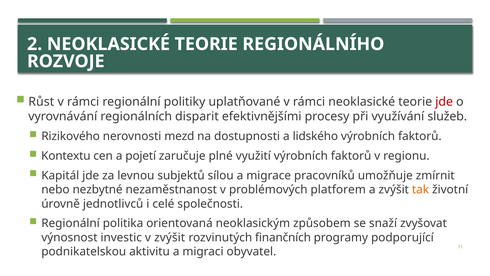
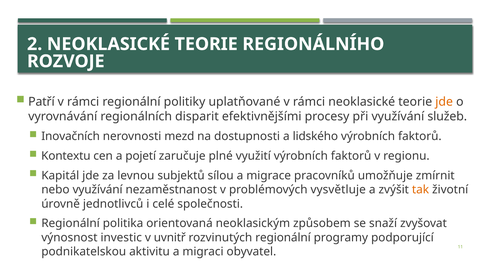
Růst: Růst -> Patří (41, 102)
jde colour: red -> orange (444, 102)
Rizikového: Rizikového -> Inovačních (71, 136)
nebo nezbytné: nezbytné -> využívání (98, 189)
platforem: platforem -> vysvětluje (338, 189)
v zvýšit: zvýšit -> uvnitř (170, 237)
rozvinutých finančních: finančních -> regionální (283, 237)
